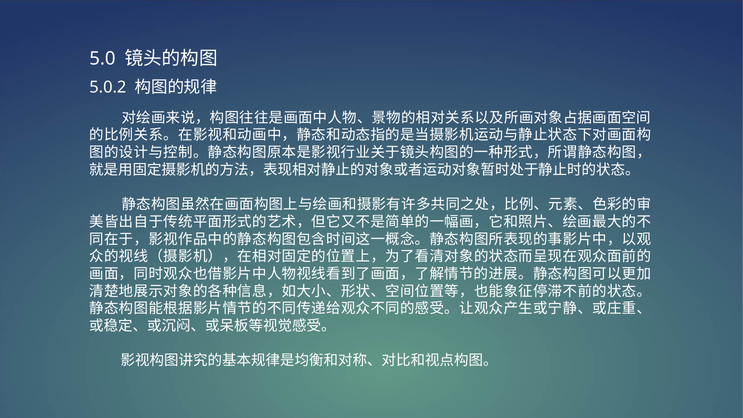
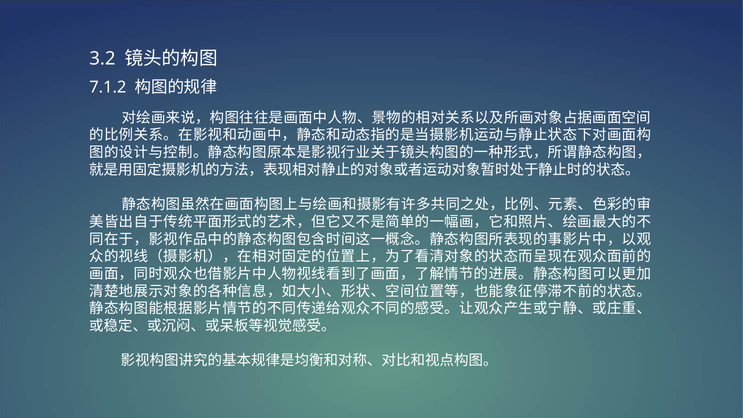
5.0: 5.0 -> 3.2 (102, 59)
5.0.2: 5.0.2 -> 7.1.2 (108, 87)
